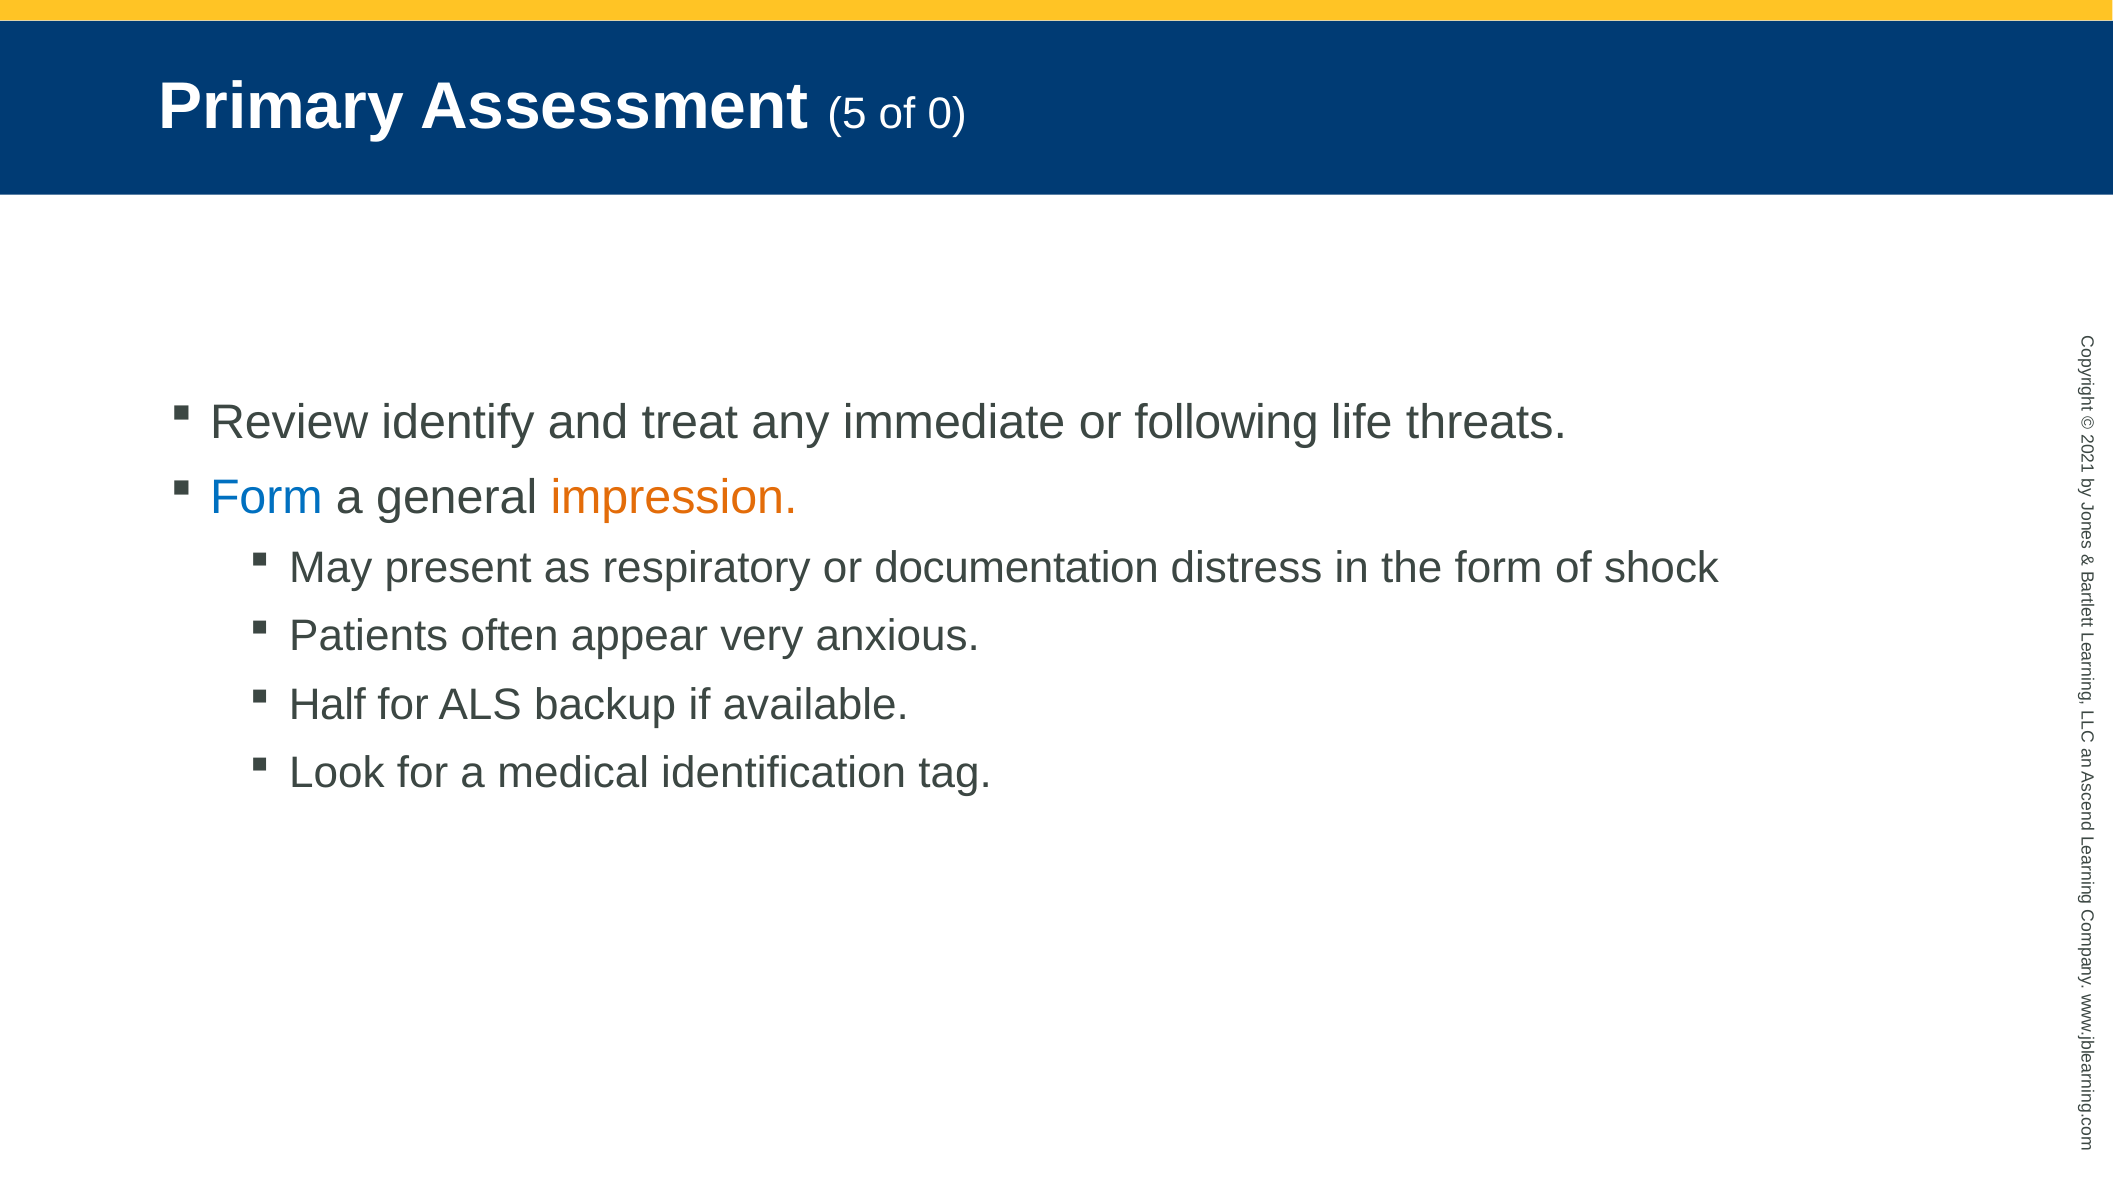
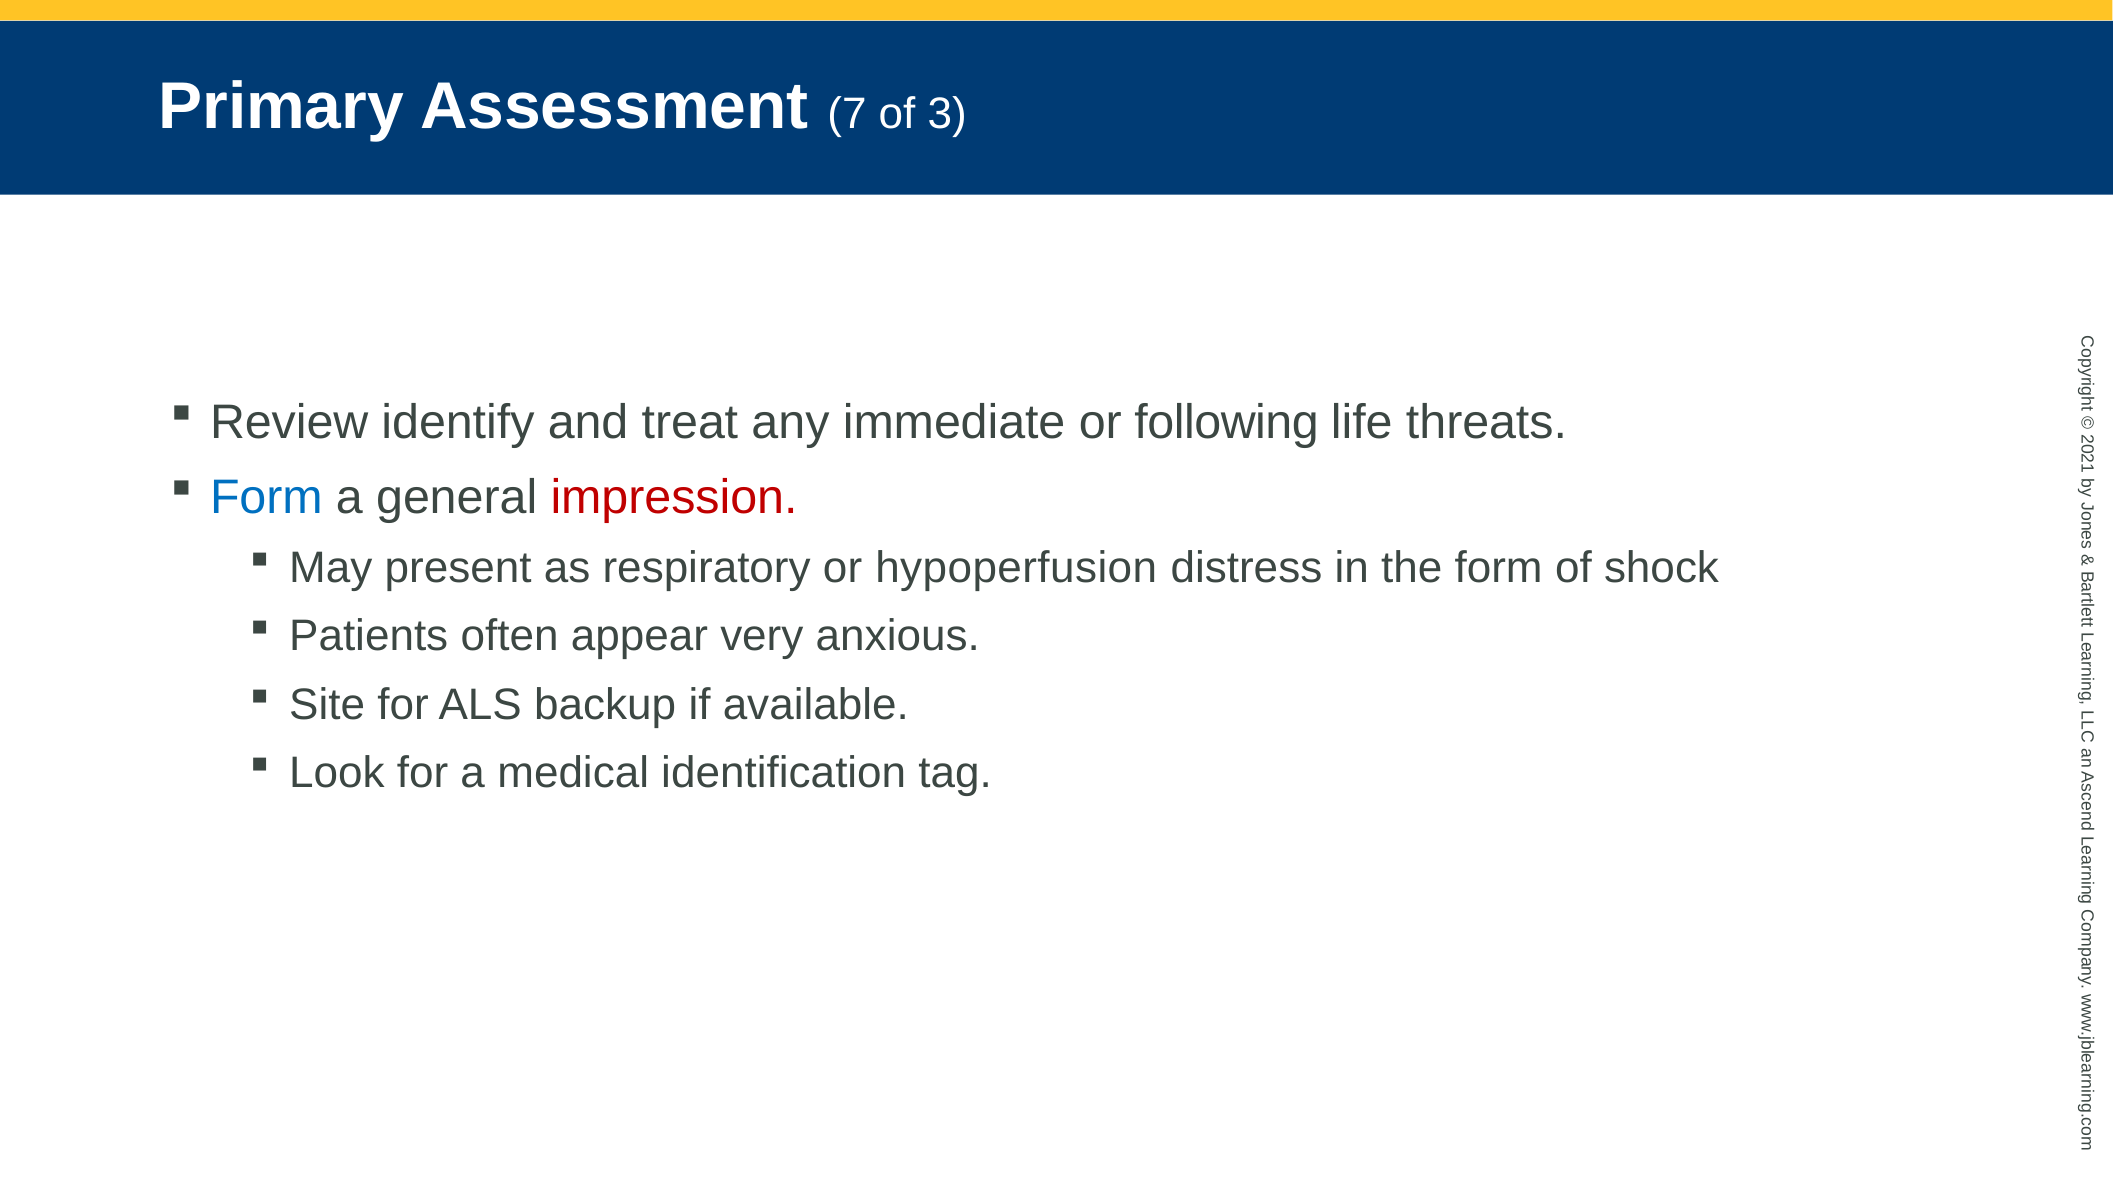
5: 5 -> 7 (847, 113)
of 0: 0 -> 3 (947, 113)
impression colour: orange -> red (674, 497)
documentation: documentation -> hypoperfusion (1016, 568)
Half: Half -> Site (327, 704)
